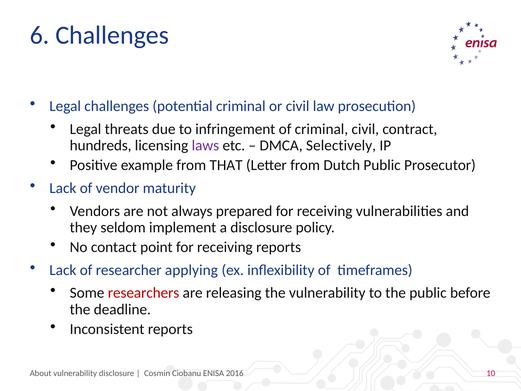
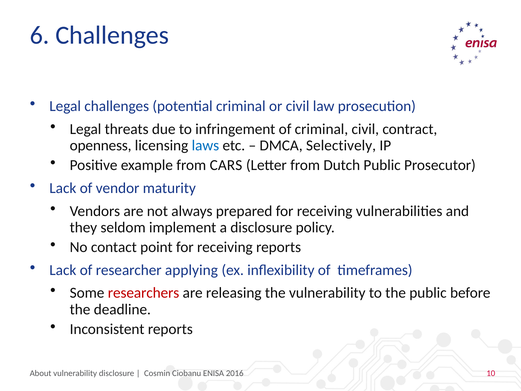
hundreds: hundreds -> openness (101, 145)
laws colour: purple -> blue (205, 145)
THAT: THAT -> CARS (226, 165)
